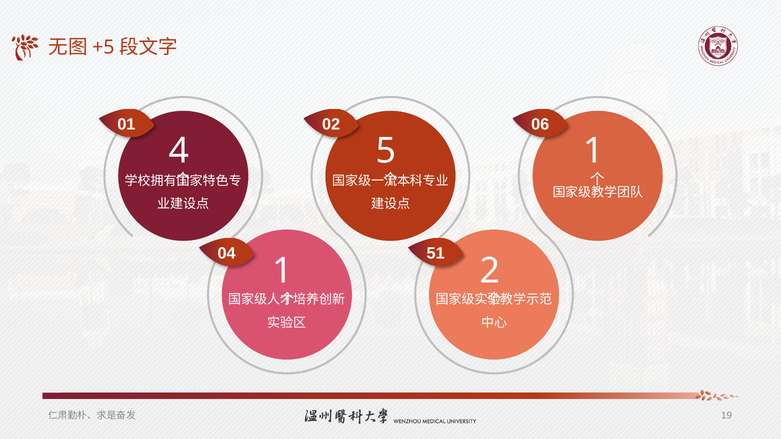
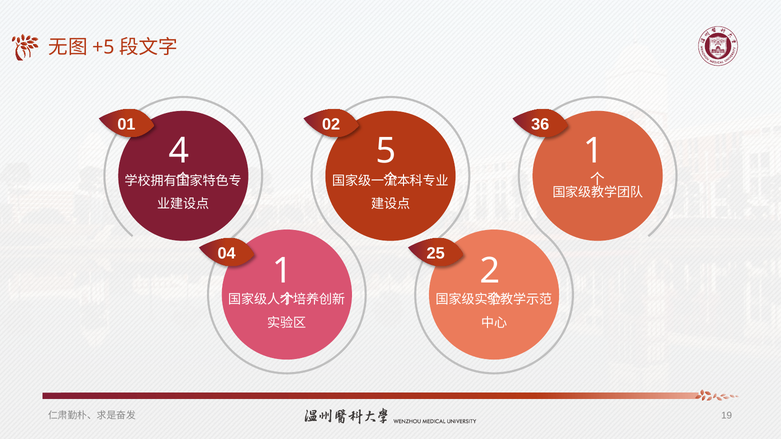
06: 06 -> 36 (540, 124)
51: 51 -> 25 (436, 253)
